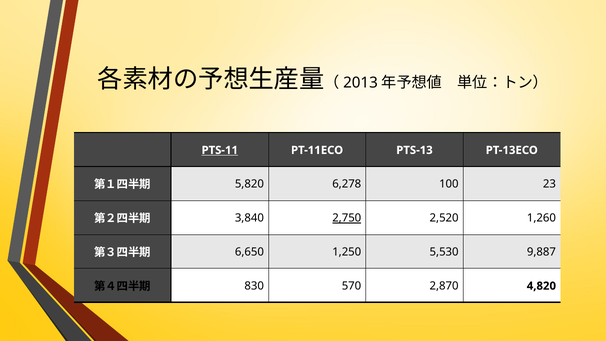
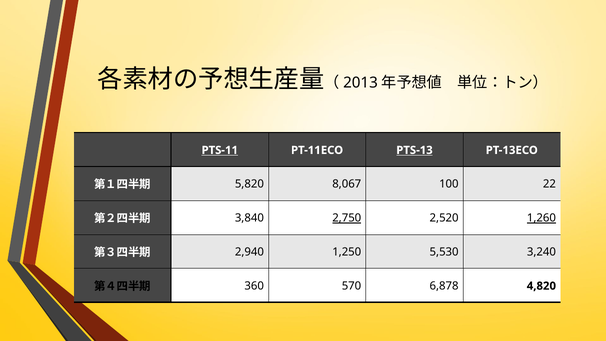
PTS-13 underline: none -> present (414, 150)
6,278: 6,278 -> 8,067 (347, 184)
23: 23 -> 22 (549, 184)
1,260 underline: none -> present (541, 218)
6,650: 6,650 -> 2,940 (249, 252)
9,887: 9,887 -> 3,240 (541, 252)
830: 830 -> 360 (254, 286)
2,870: 2,870 -> 6,878 (444, 286)
